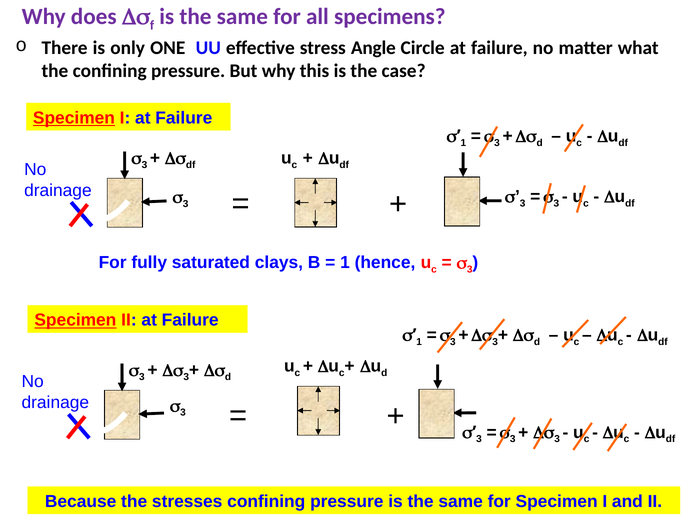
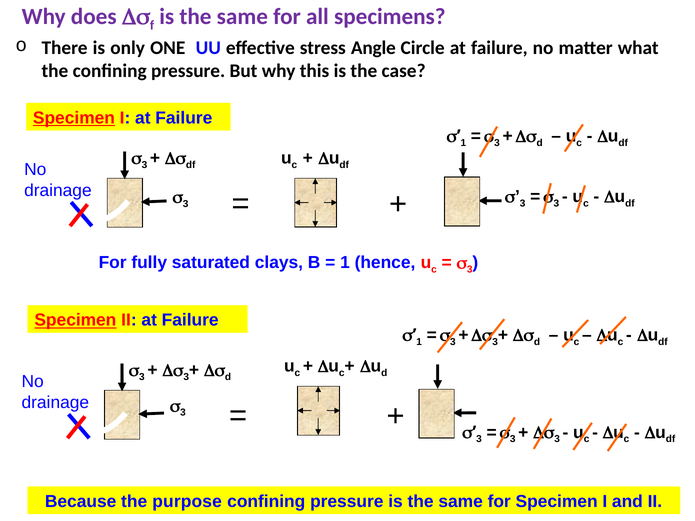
stresses: stresses -> purpose (187, 502)
